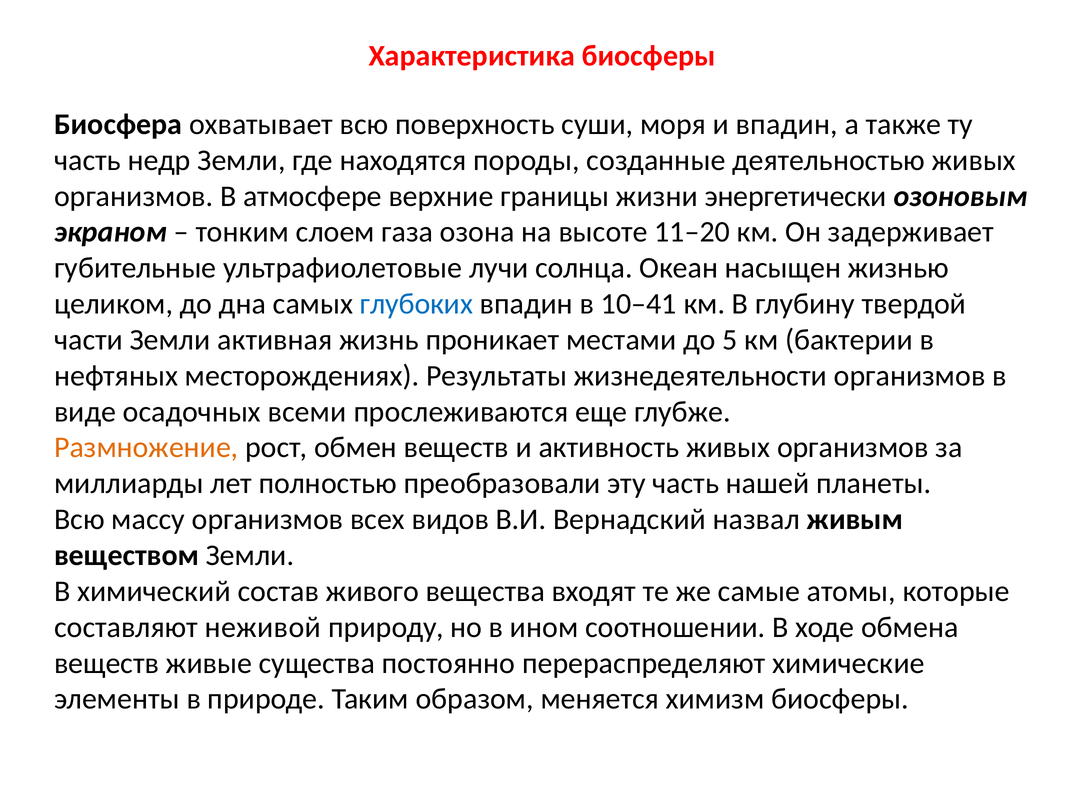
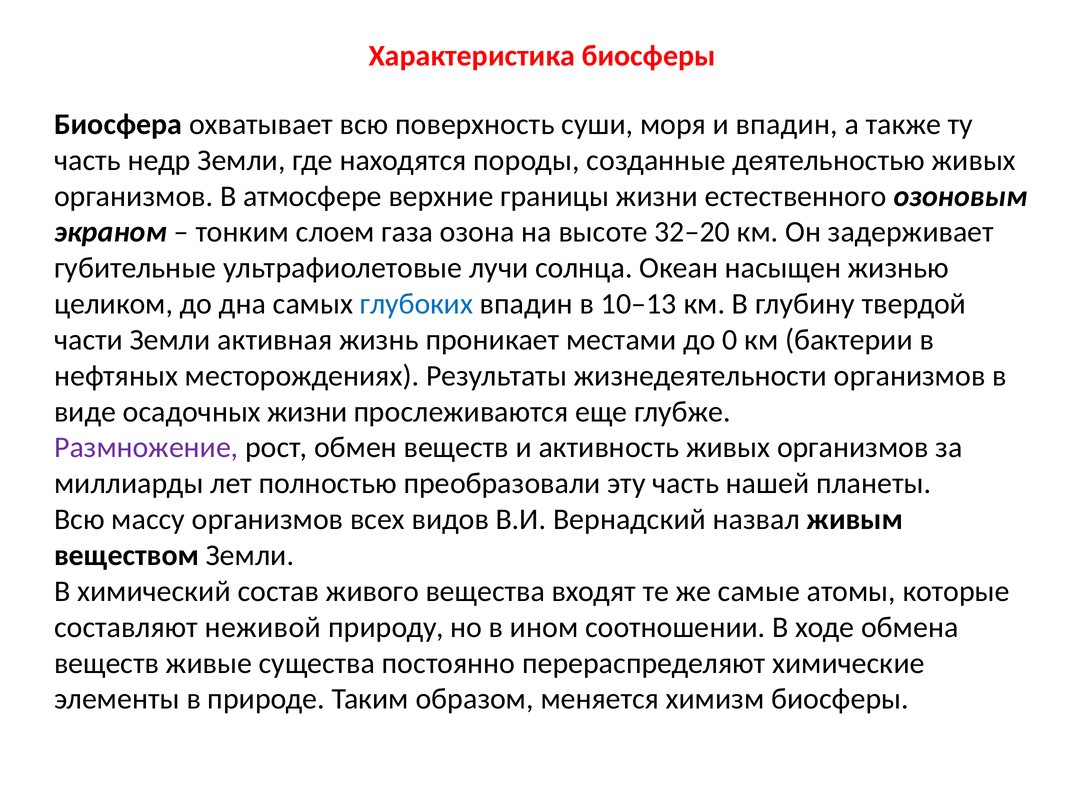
энергетически: энергетически -> естественного (795, 196)
11–20: 11–20 -> 32–20 (692, 232)
10–41: 10–41 -> 10–13 (639, 304)
5: 5 -> 0 (730, 340)
осадочных всеми: всеми -> жизни (307, 412)
Размножение colour: orange -> purple (146, 448)
